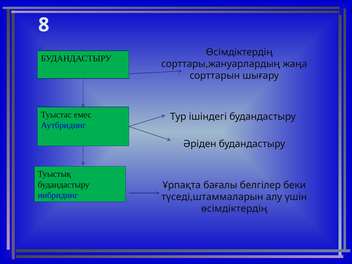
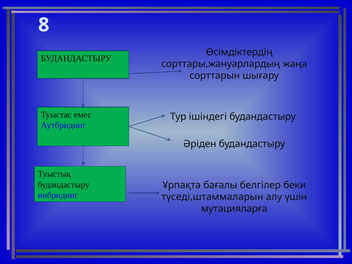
өсімдіктердің: өсімдіктердің -> мутацияларға (234, 209)
